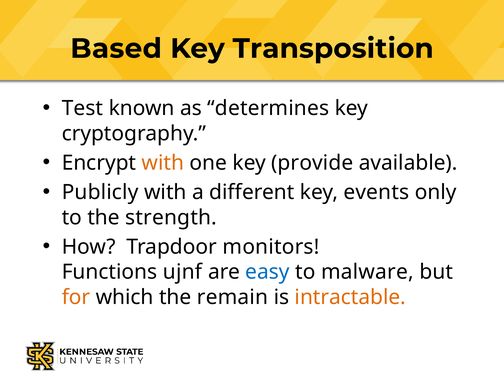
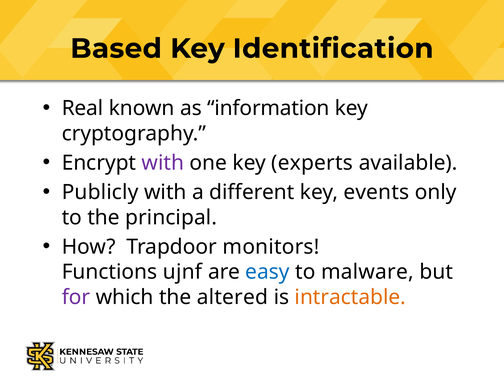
Transposition: Transposition -> Identification (333, 49)
Test: Test -> Real (83, 108)
determines: determines -> information (268, 108)
with colour: orange -> purple (163, 163)
provide: provide -> experts (312, 163)
strength: strength -> principal (171, 217)
for colour: orange -> purple (76, 297)
remain: remain -> altered (233, 297)
